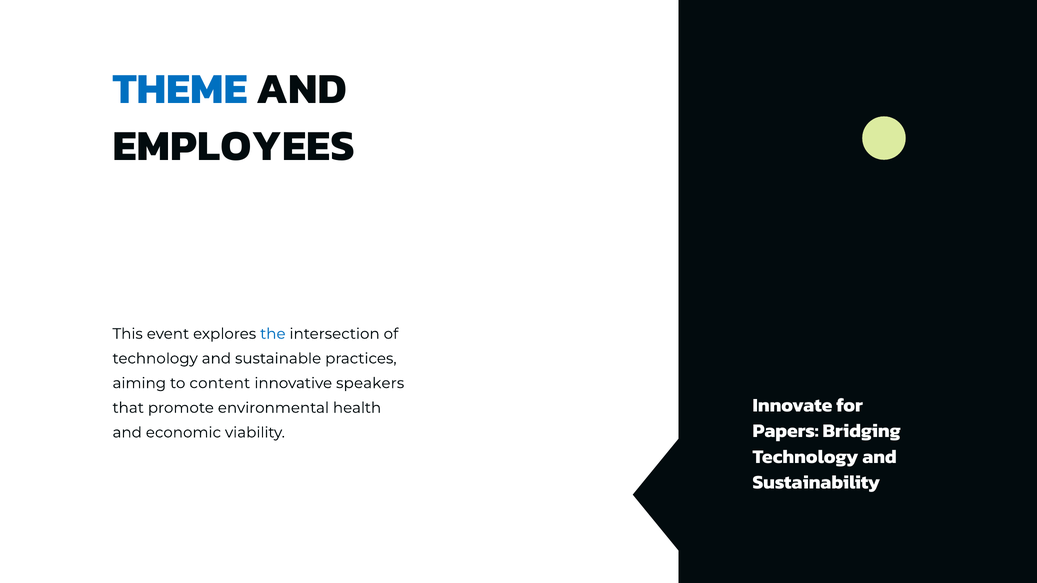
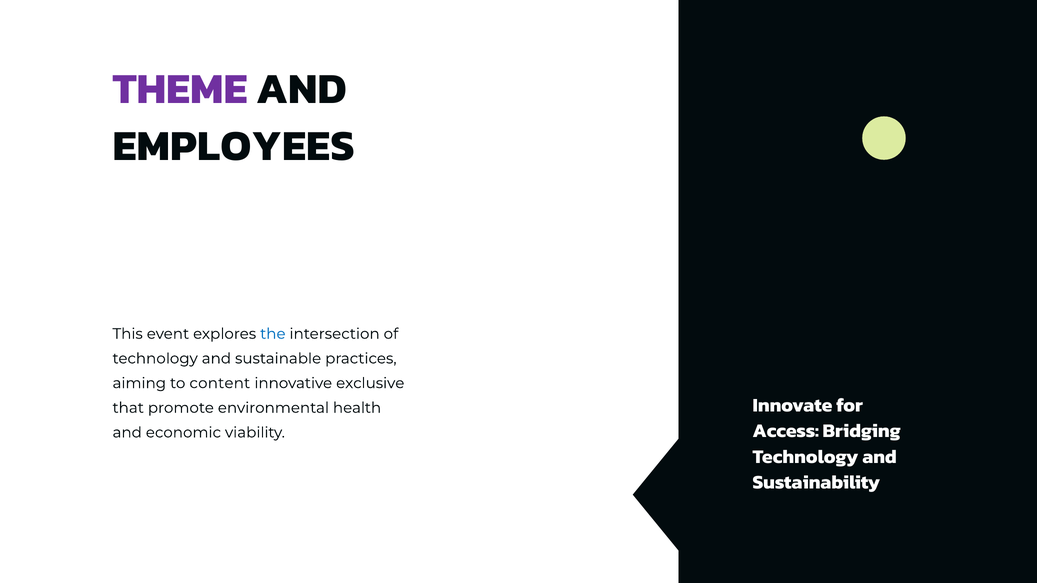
THEME colour: blue -> purple (180, 89)
speakers: speakers -> exclusive (370, 383)
Papers: Papers -> Access (786, 431)
